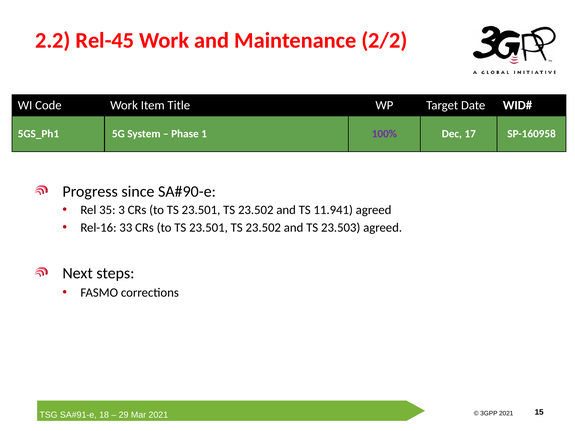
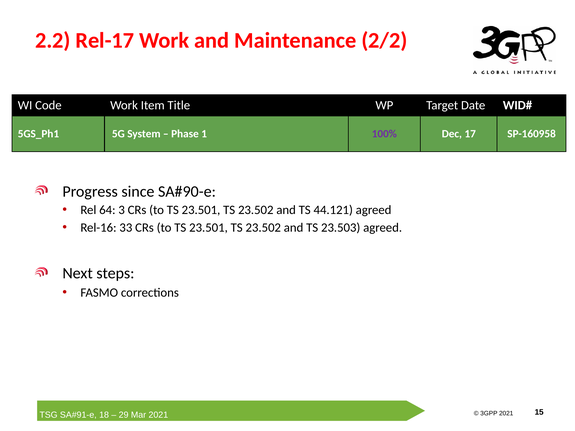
Rel-45: Rel-45 -> Rel-17 (105, 41)
35: 35 -> 64 (107, 210)
11.941: 11.941 -> 44.121 (333, 210)
